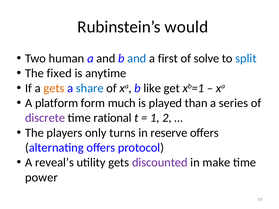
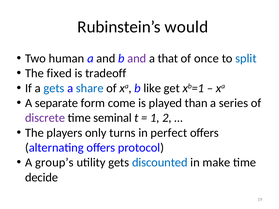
and colour: blue -> purple (137, 59)
first: first -> that (168, 59)
solve: solve -> once (206, 59)
anytime: anytime -> tradeoff (106, 73)
gets colour: orange -> blue (54, 88)
platform: platform -> separate (57, 103)
much: much -> come (122, 103)
rational: rational -> seminal (113, 118)
reserve: reserve -> perfect (169, 133)
reveal’s: reveal’s -> group’s (54, 163)
discounted colour: purple -> blue (160, 163)
power: power -> decide (42, 178)
